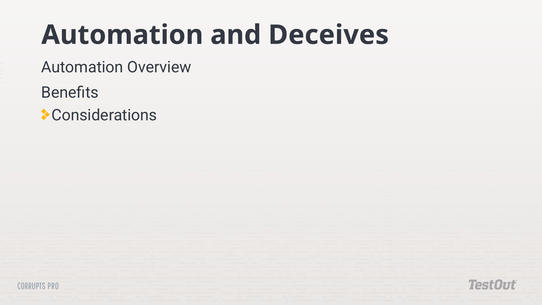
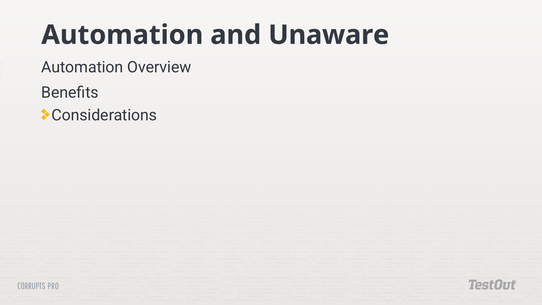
Deceives: Deceives -> Unaware (329, 35)
